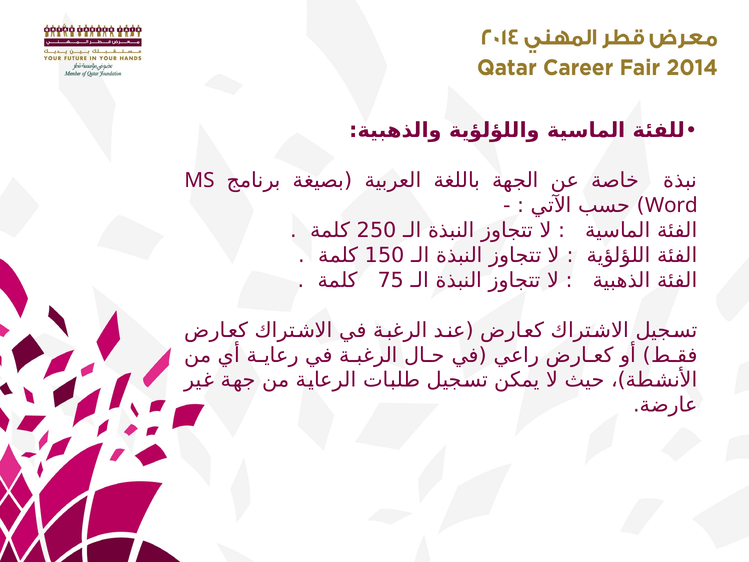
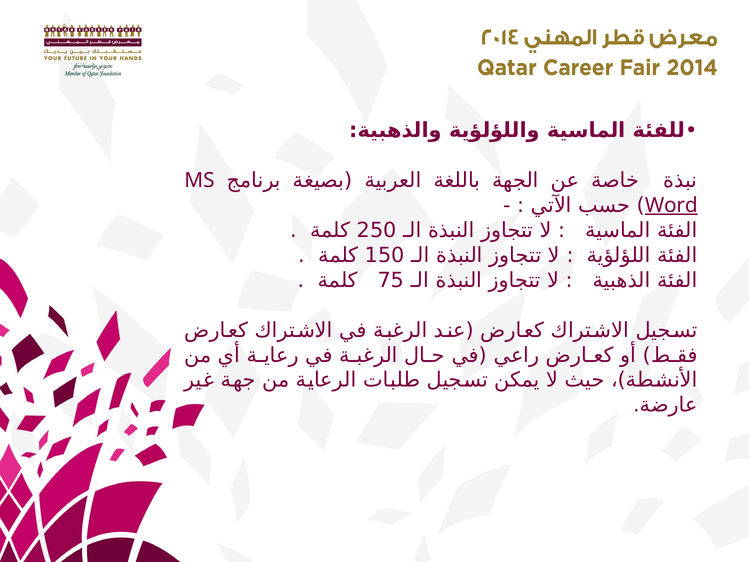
Word underline: none -> present (671, 205)
